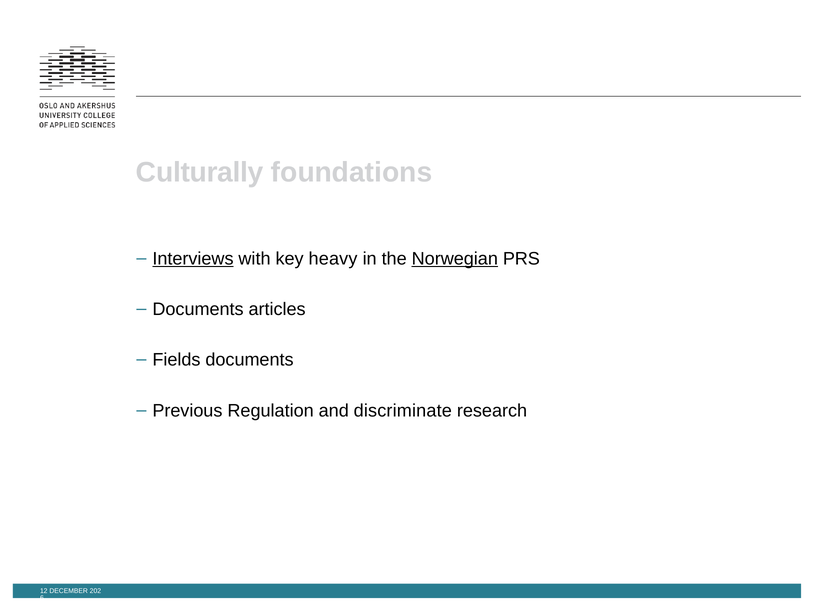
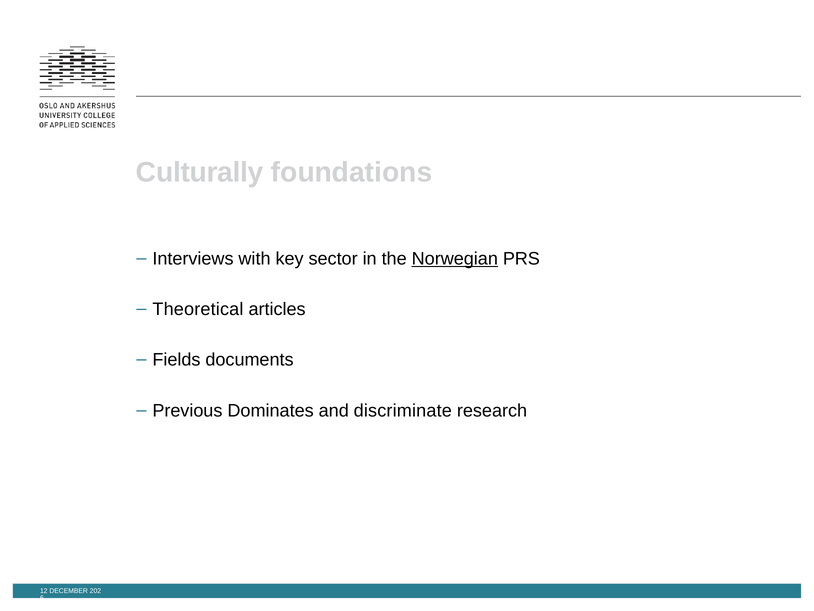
Interviews underline: present -> none (193, 258)
heavy: heavy -> sector (333, 258)
Documents: Documents -> Theoretical (198, 309)
Regulation: Regulation -> Dominates (271, 410)
